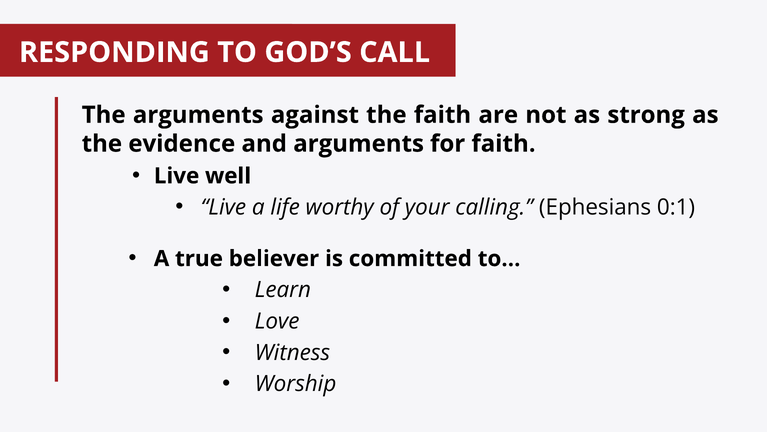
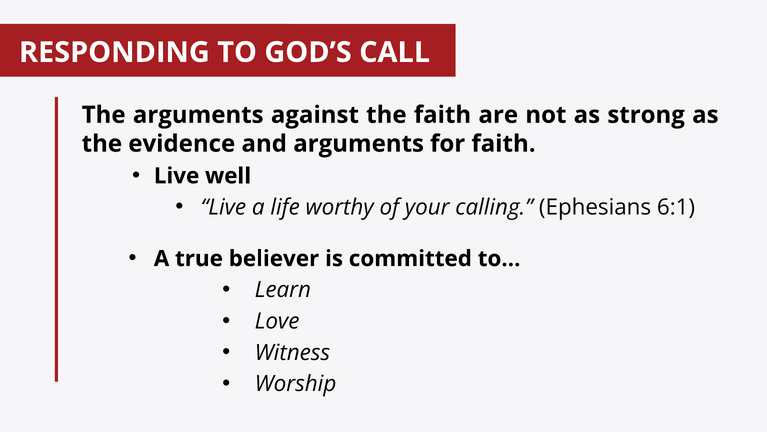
0:1: 0:1 -> 6:1 (676, 207)
